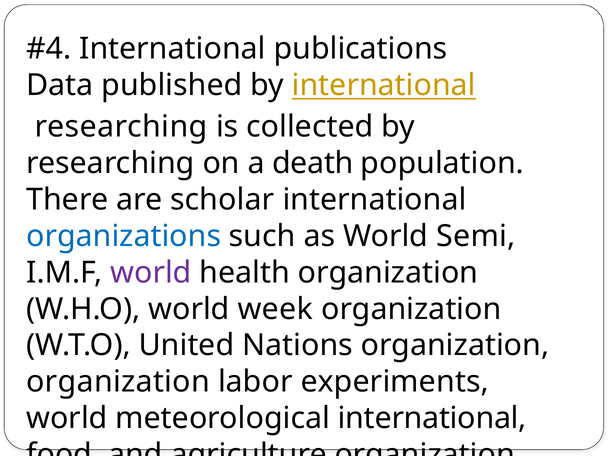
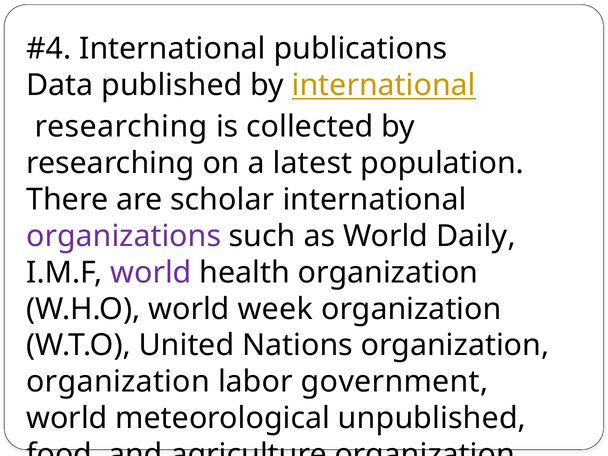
death: death -> latest (312, 163)
organizations colour: blue -> purple (124, 236)
Semi: Semi -> Daily (476, 236)
experiments: experiments -> government (395, 382)
meteorological international: international -> unpublished (432, 418)
